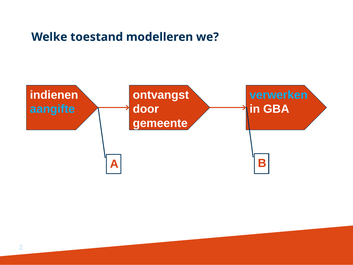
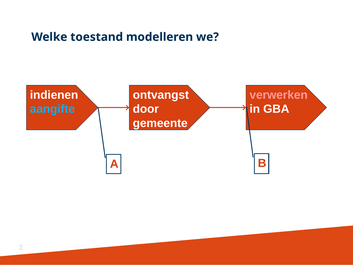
verwerken colour: light blue -> pink (279, 95)
